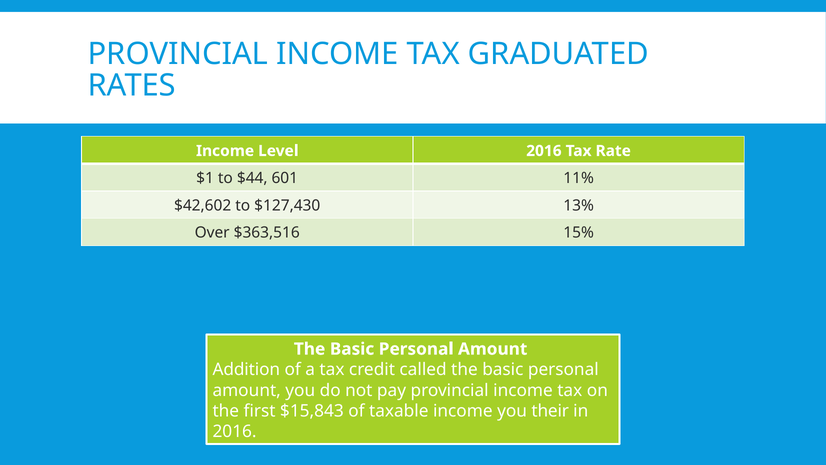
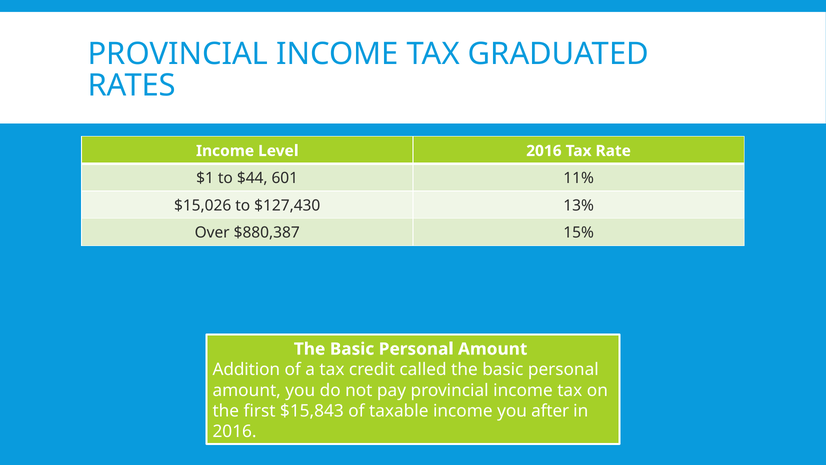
$42,602: $42,602 -> $15,026 (203, 205)
$363,516: $363,516 -> $880,387 (267, 233)
their: their -> after (550, 411)
